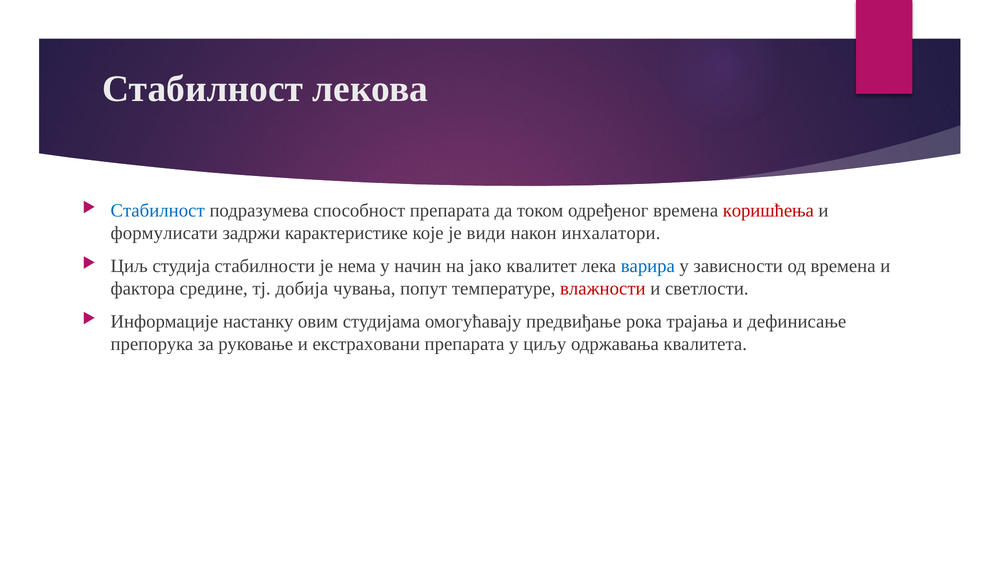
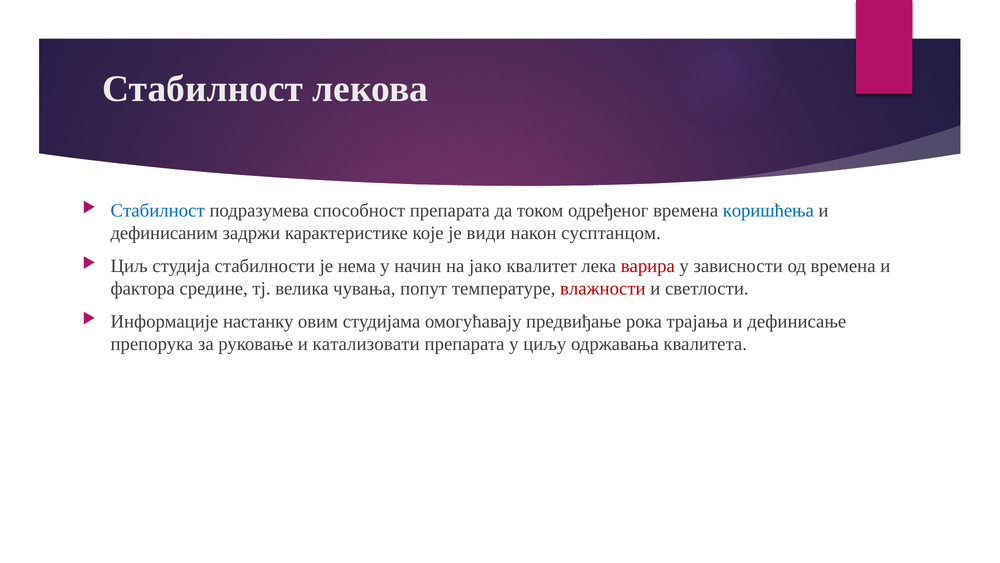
коришћења colour: red -> blue (768, 210)
формулисати: формулисати -> дефинисаним (164, 233)
инхалатори: инхалатори -> сусптанцом (611, 233)
варира colour: blue -> red (648, 266)
добија: добија -> велика (302, 288)
екстраховани: екстраховани -> катализовати (366, 344)
